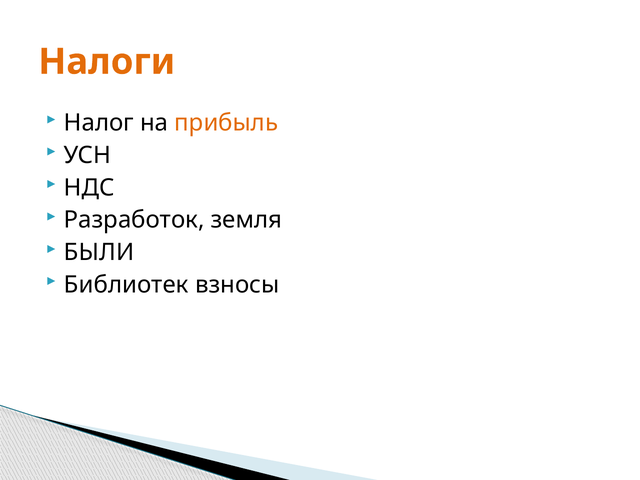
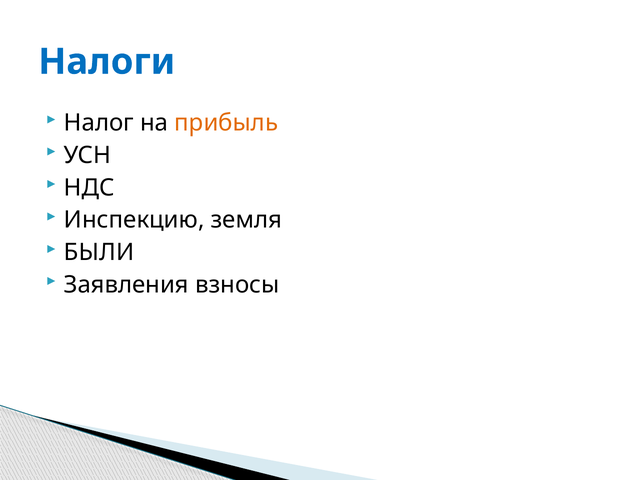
Налоги colour: orange -> blue (107, 62)
Разработок: Разработок -> Инспекцию (134, 220)
Библиотек: Библиотек -> Заявления (126, 285)
